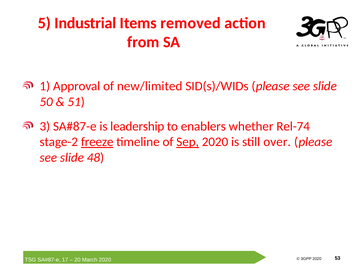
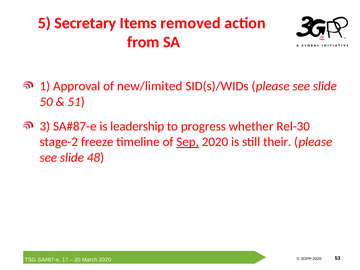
Industrial: Industrial -> Secretary (85, 23)
enablers: enablers -> progress (203, 126)
Rel-74: Rel-74 -> Rel-30 (293, 126)
freeze underline: present -> none (97, 142)
over: over -> their (277, 142)
